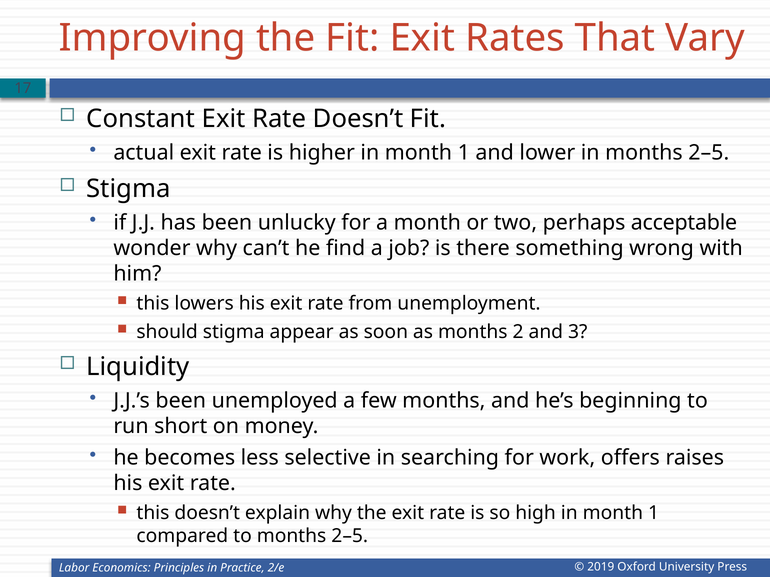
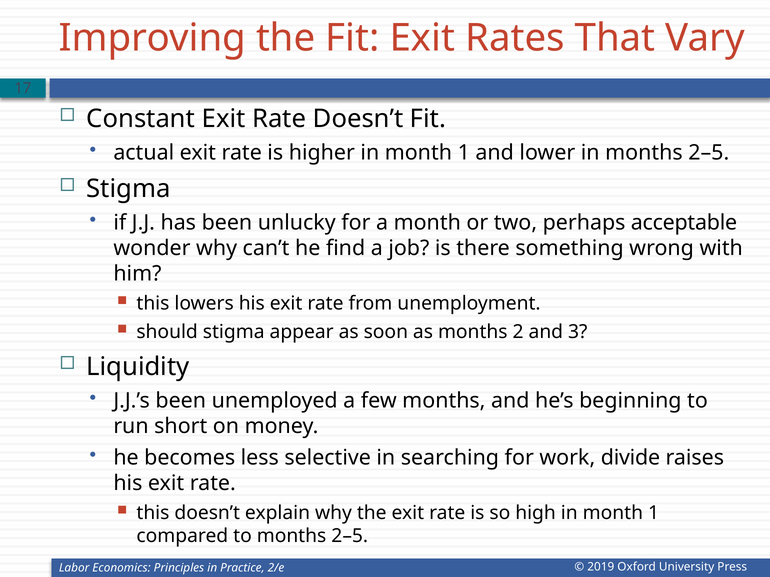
offers: offers -> divide (630, 458)
